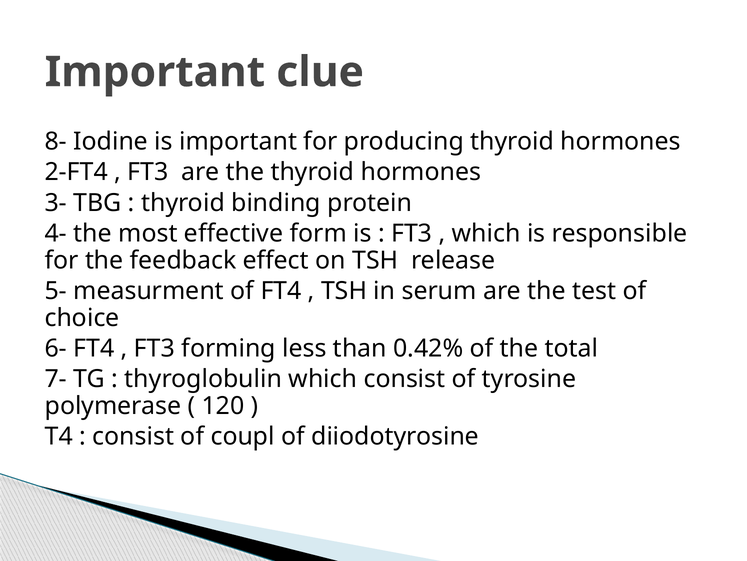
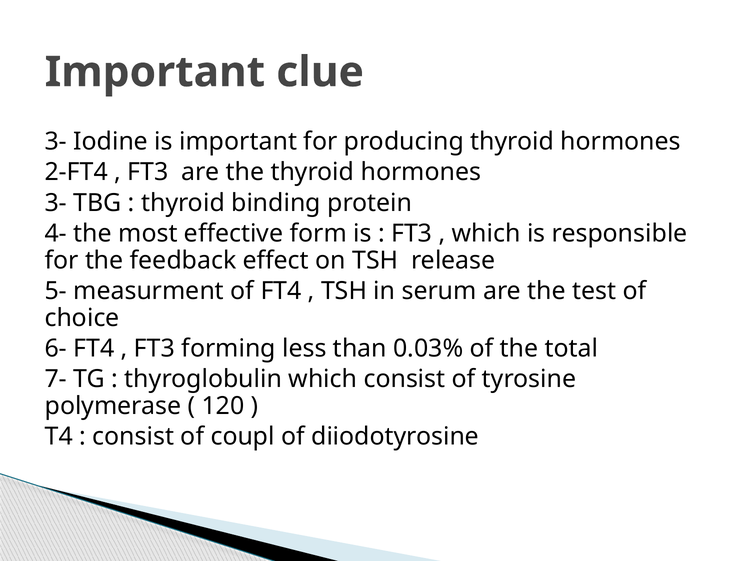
8-: 8- -> 3- (56, 141)
0.42%: 0.42% -> 0.03% (428, 348)
